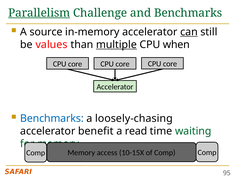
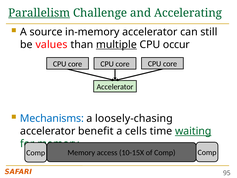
and Benchmarks: Benchmarks -> Accelerating (188, 13)
can underline: present -> none (189, 32)
when: when -> occur (176, 44)
Benchmarks: Benchmarks -> Mechanisms (52, 118)
read: read -> cells (136, 131)
waiting underline: none -> present (193, 131)
